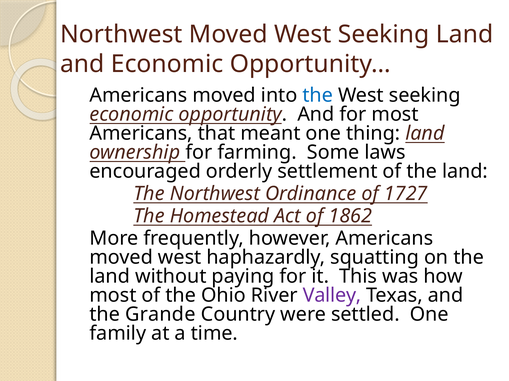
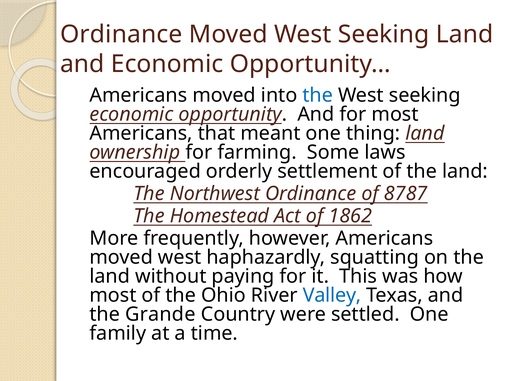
Northwest: Northwest -> Ordinance (121, 34)
1727: 1727 -> 8787 (406, 194)
Valley colour: purple -> blue (332, 296)
